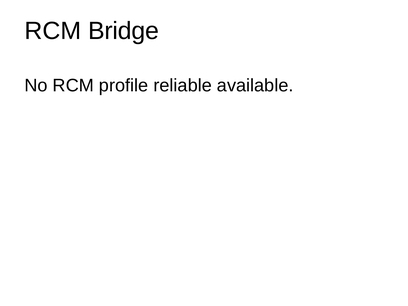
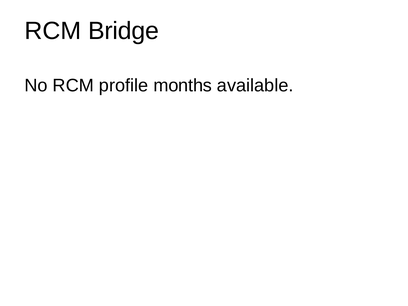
reliable: reliable -> months (183, 86)
